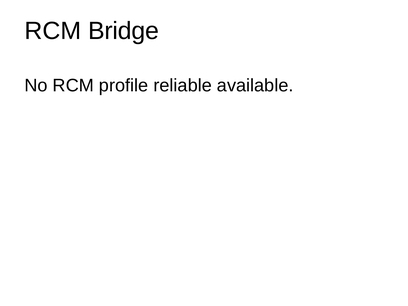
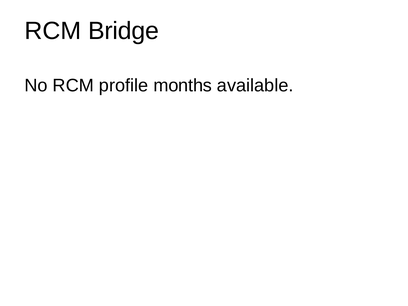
reliable: reliable -> months (183, 86)
